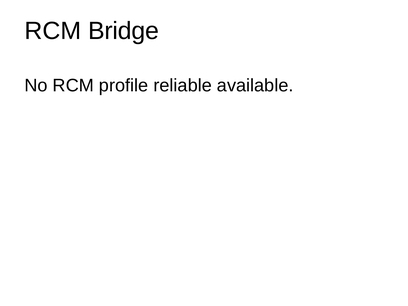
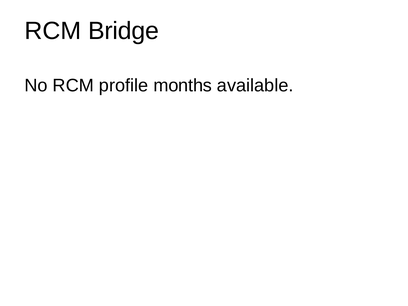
reliable: reliable -> months (183, 86)
